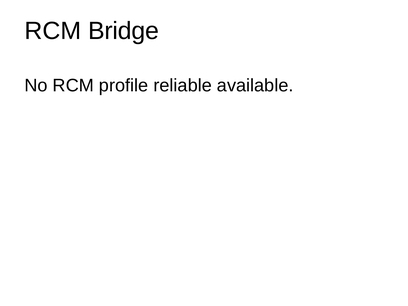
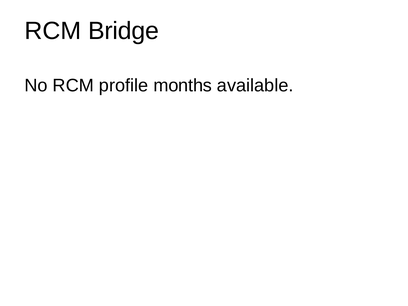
reliable: reliable -> months (183, 86)
